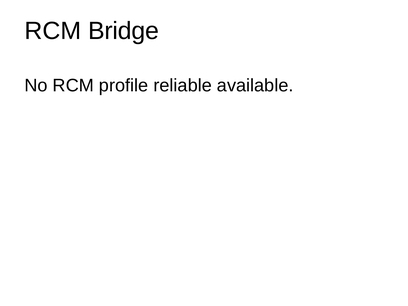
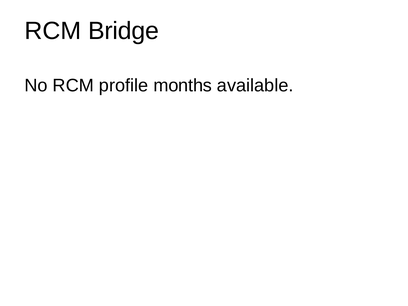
reliable: reliable -> months (183, 86)
